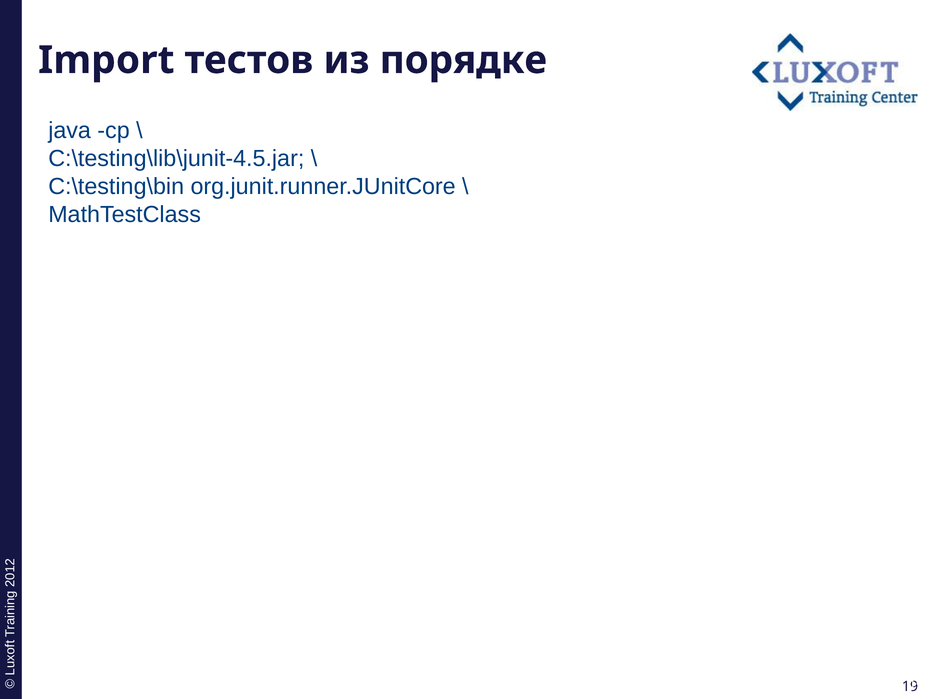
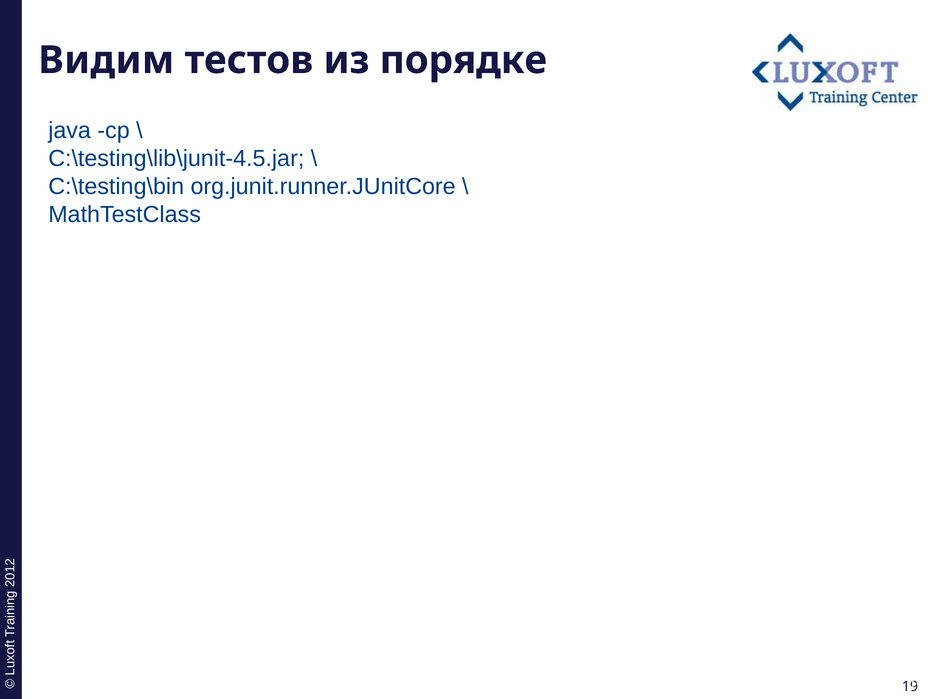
Import: Import -> Видим (106, 60)
